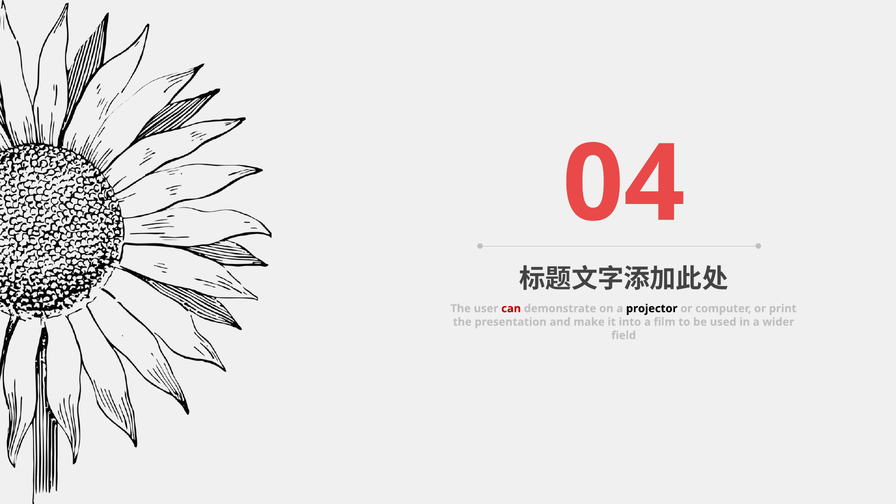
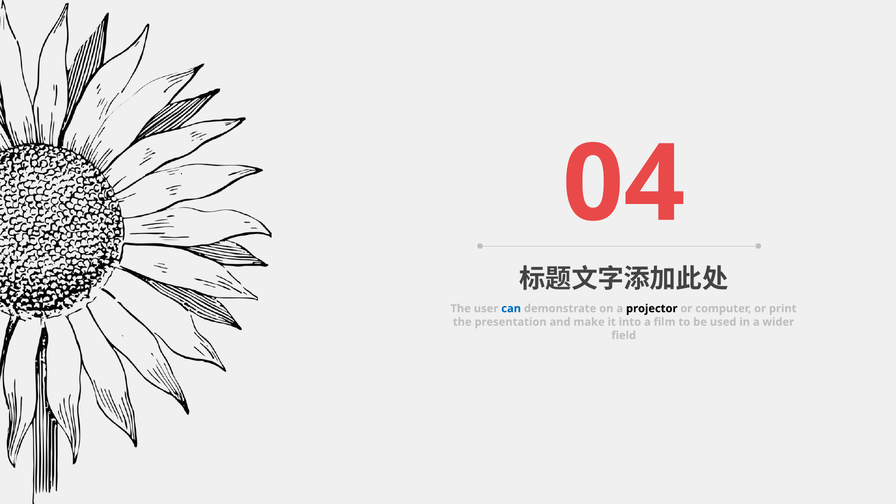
can colour: red -> blue (511, 309)
